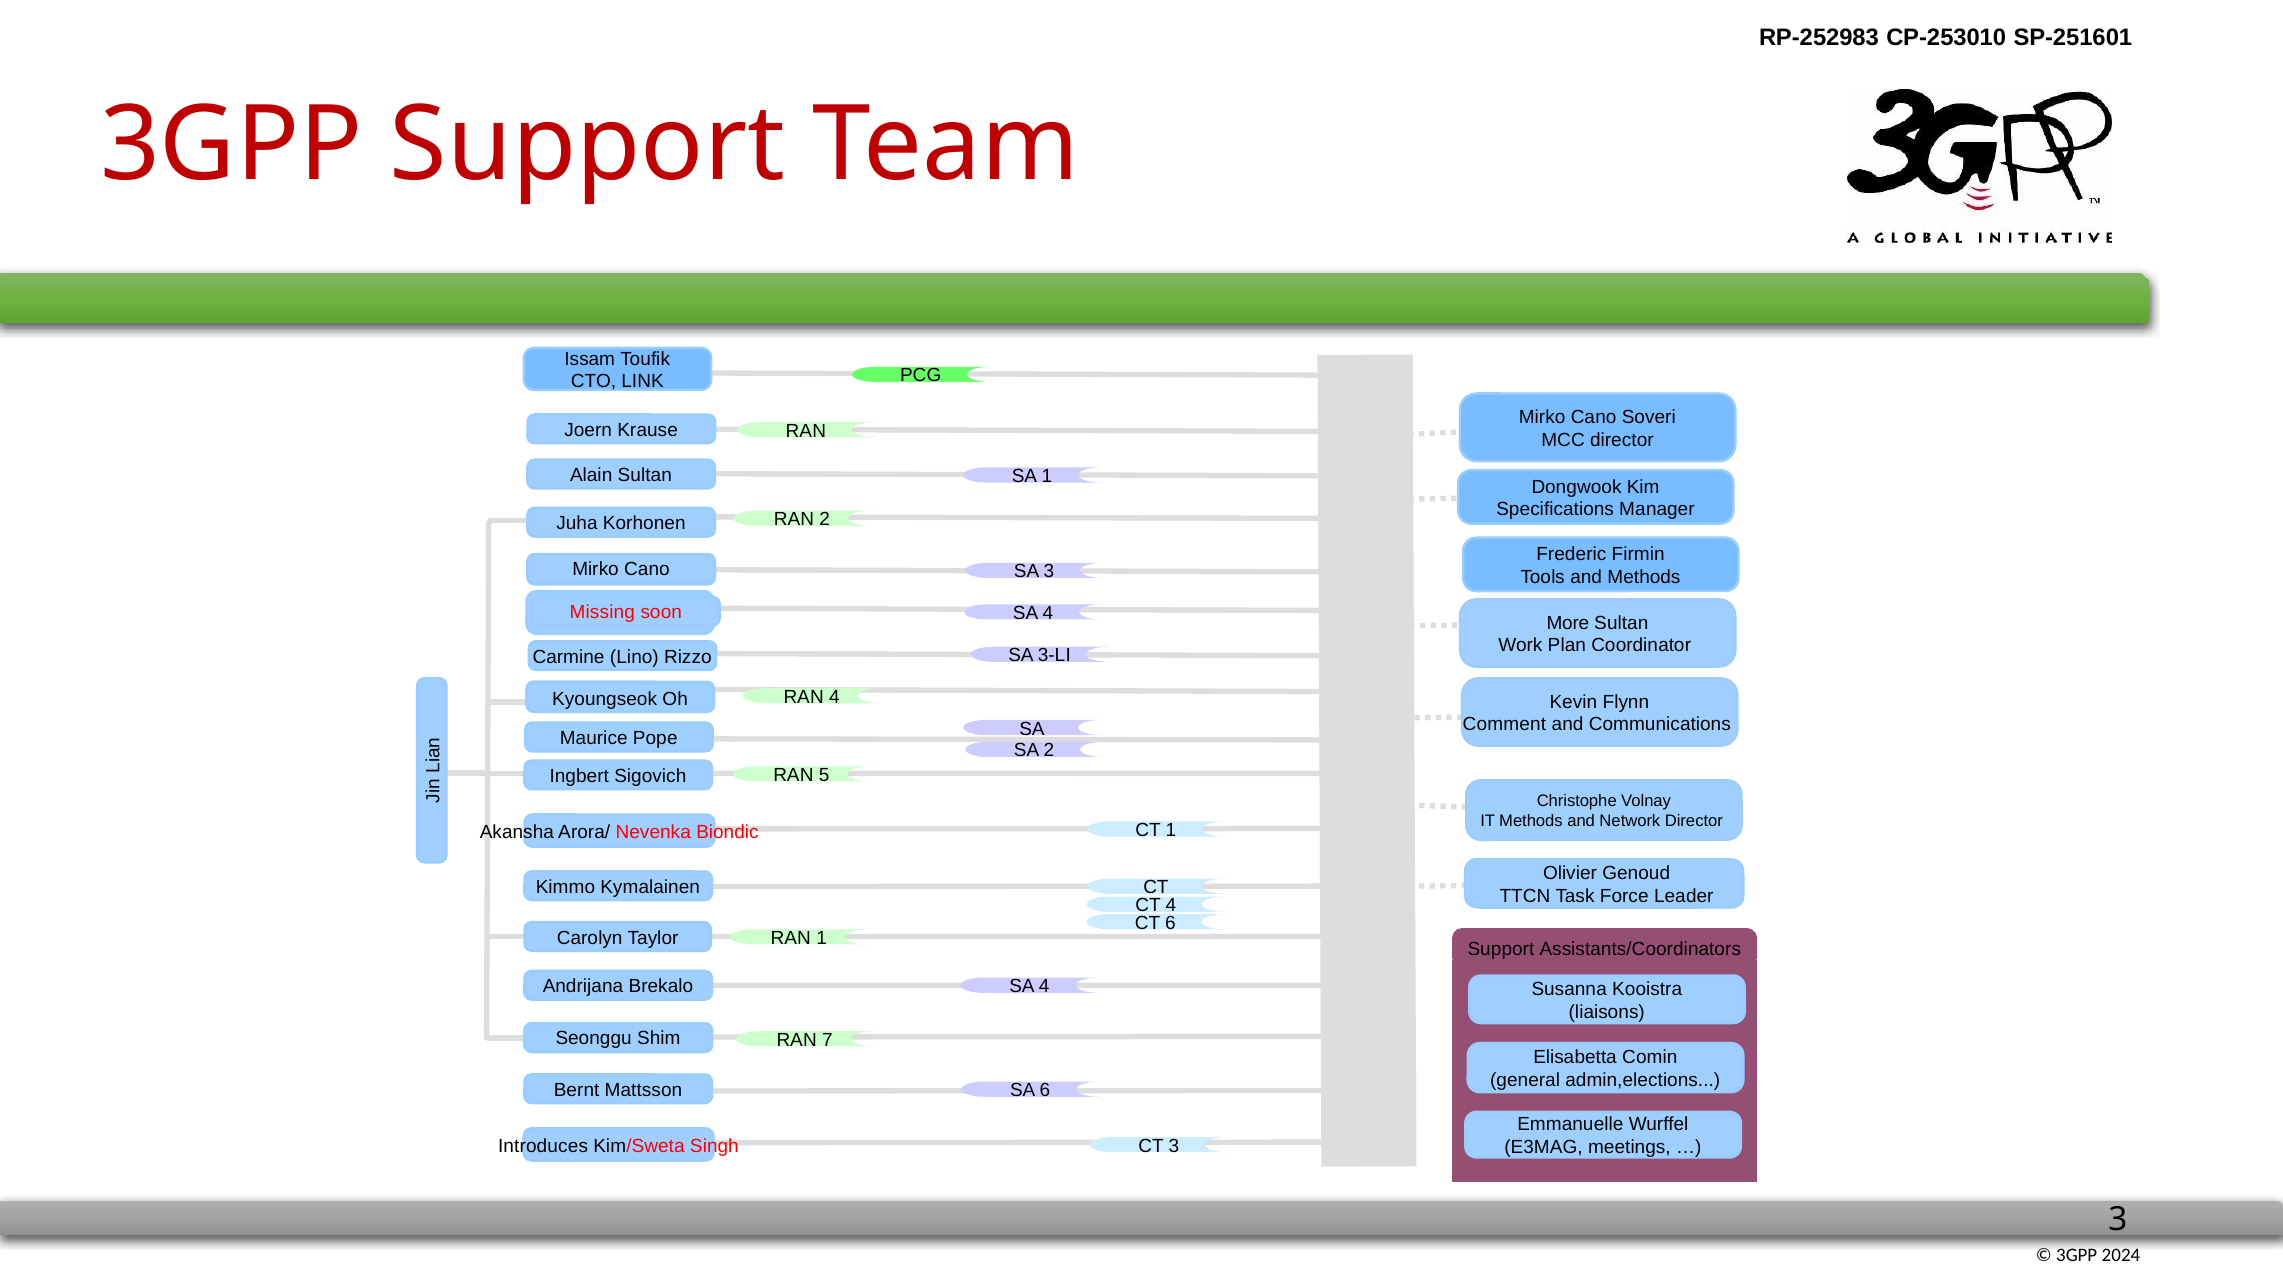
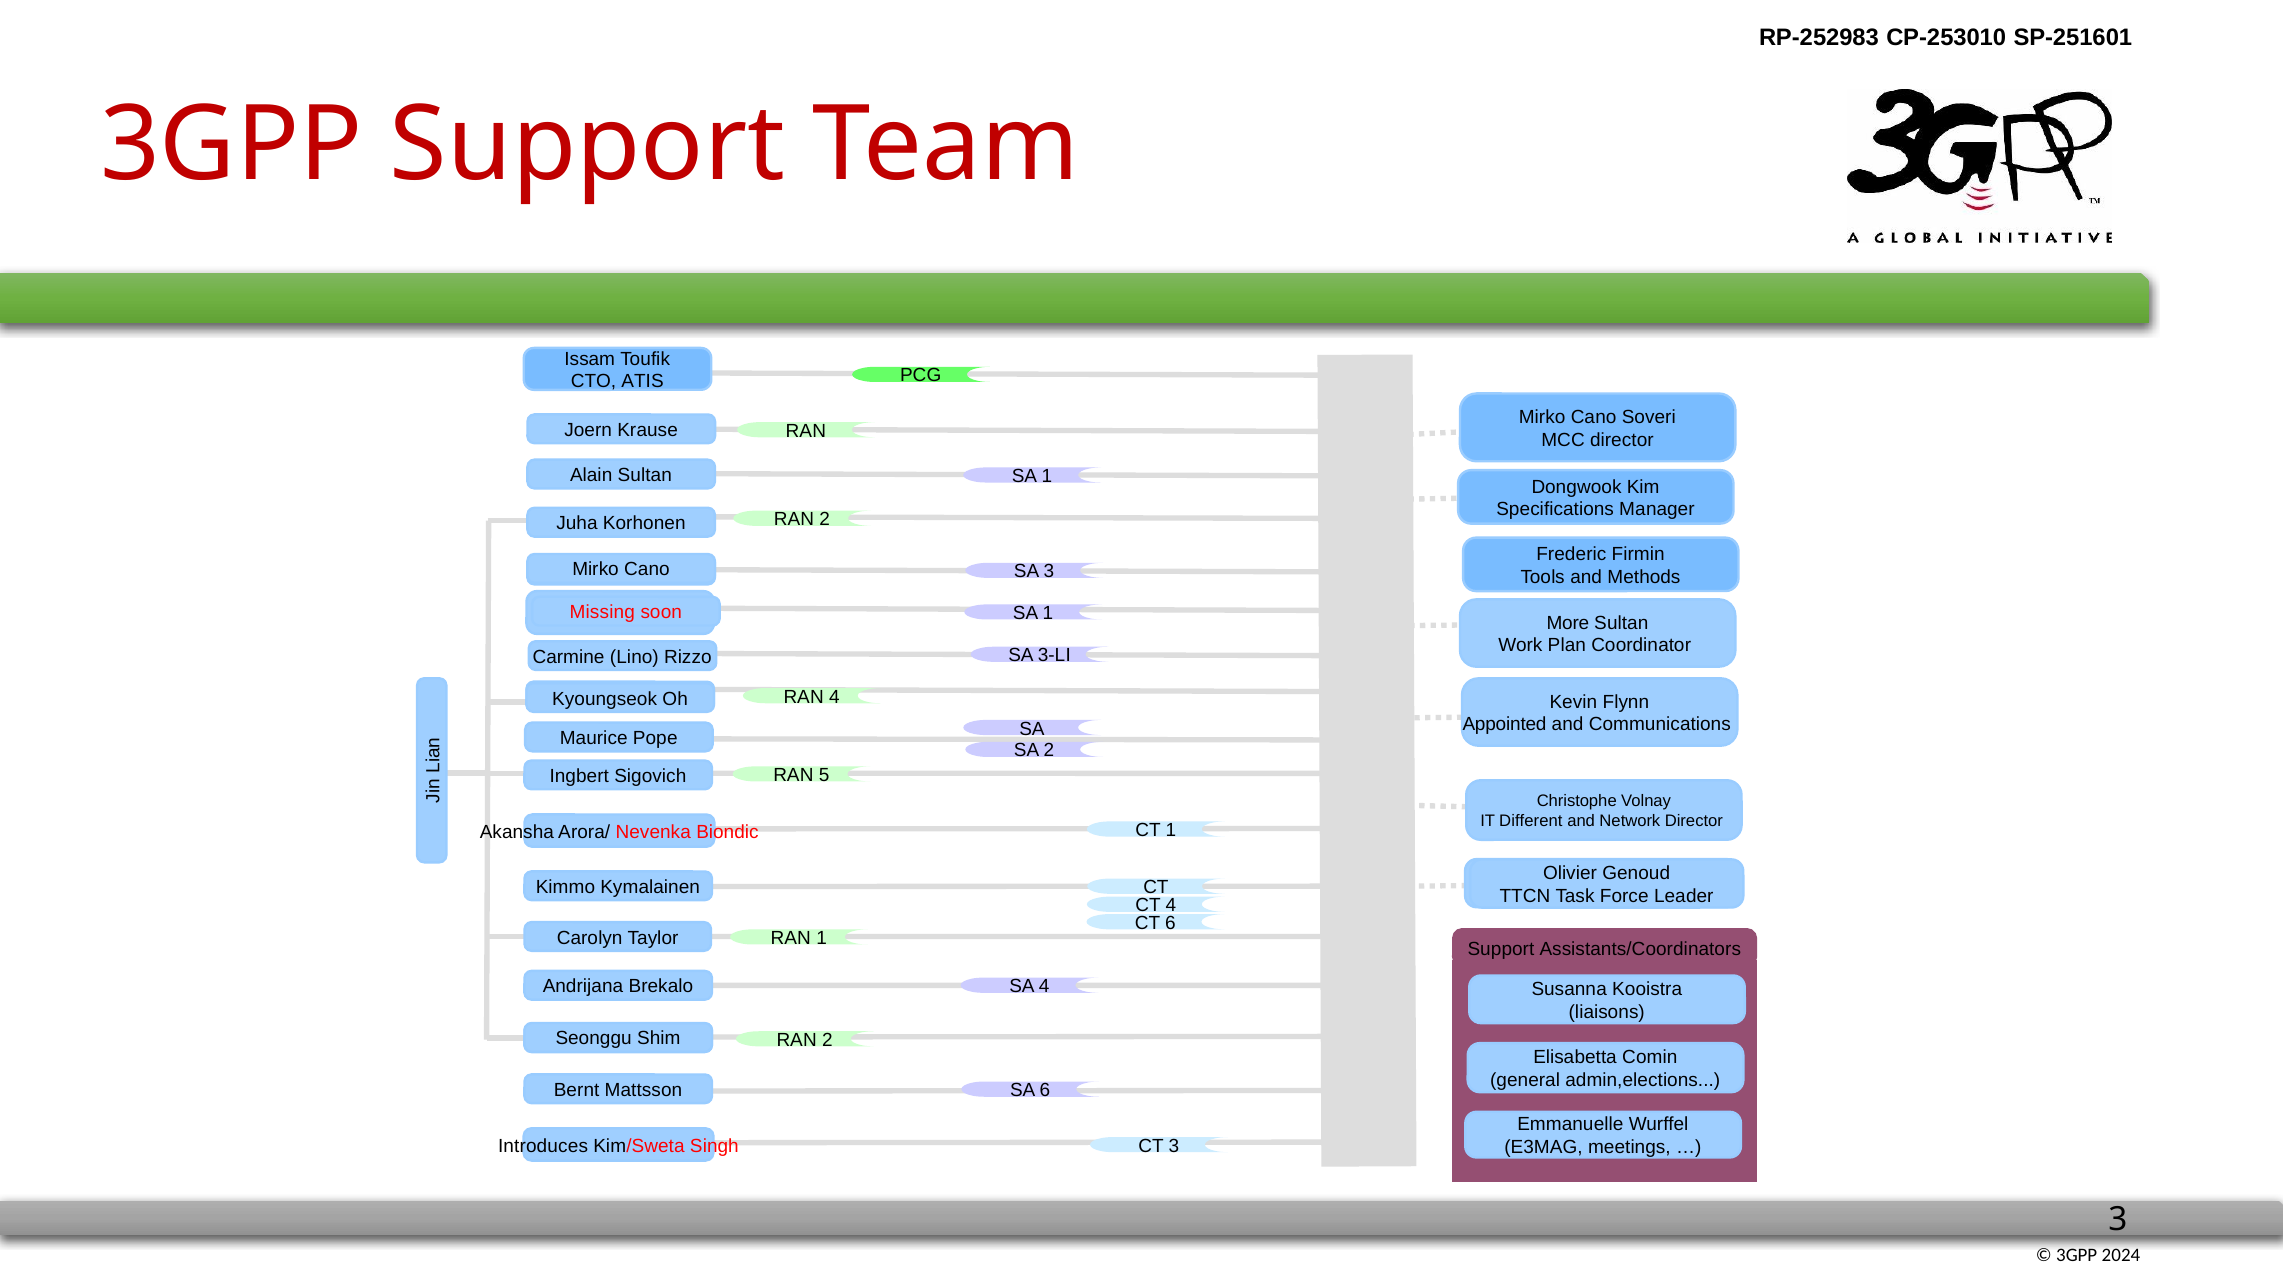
LINK: LINK -> ATIS (643, 382)
4: 4 -> 1 (1048, 613)
Comment: Comment -> Appointed (1505, 725)
IT Methods: Methods -> Different (1531, 821)
7: 7 -> 2 (827, 1040)
